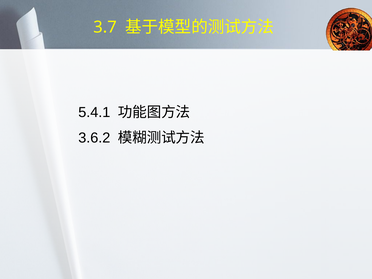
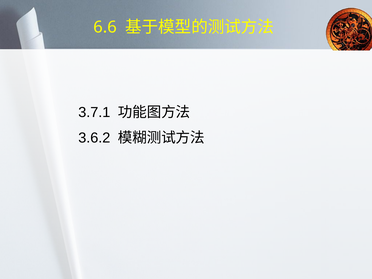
3.7: 3.7 -> 6.6 (105, 27)
5.4.1: 5.4.1 -> 3.7.1 (94, 112)
